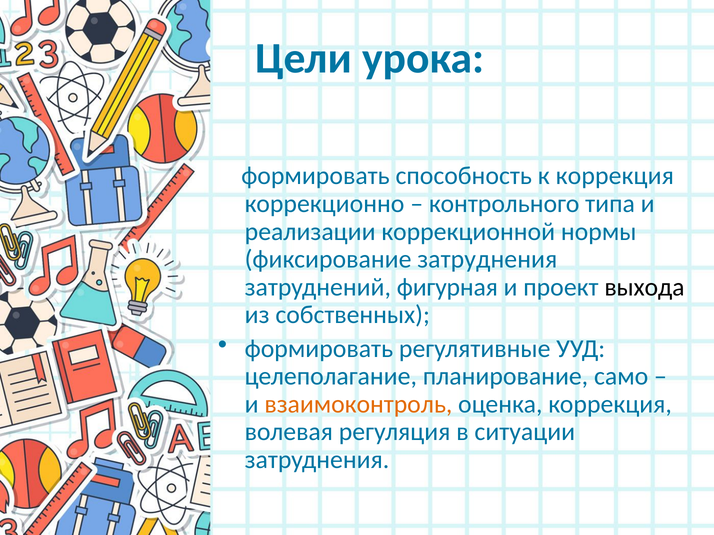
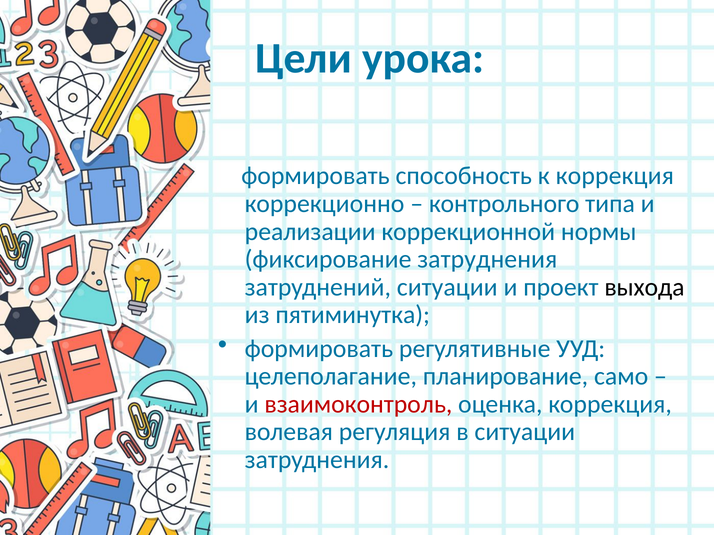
затруднений фигурная: фигурная -> ситуации (447, 287)
собственных: собственных -> пятиминутка (353, 315)
взаимоконтроль colour: orange -> red (358, 404)
